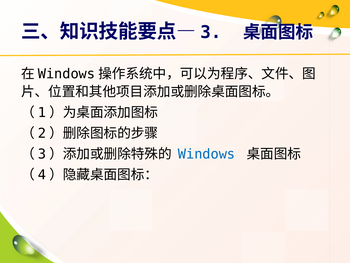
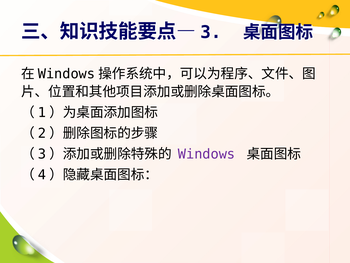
Windows colour: blue -> purple (207, 154)
